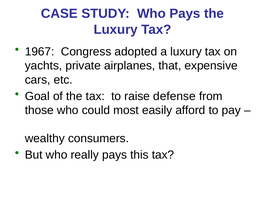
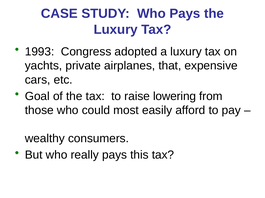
1967: 1967 -> 1993 (40, 52)
defense: defense -> lowering (175, 97)
